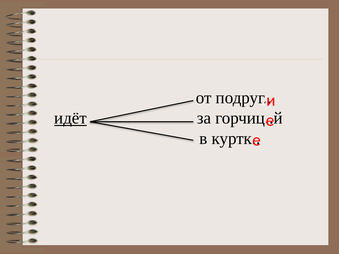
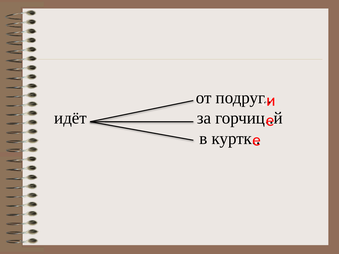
идёт underline: present -> none (70, 118)
